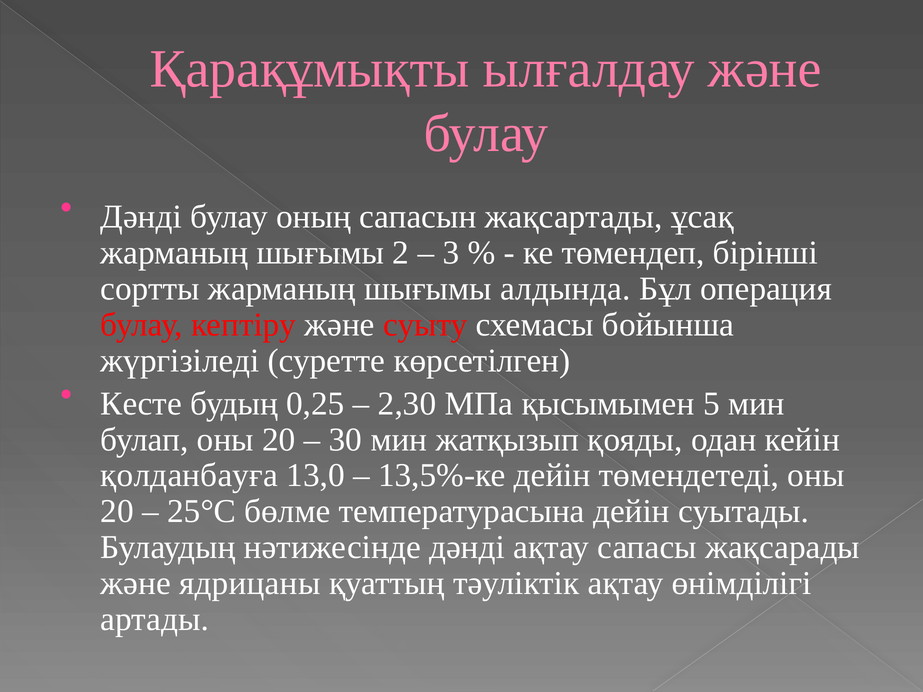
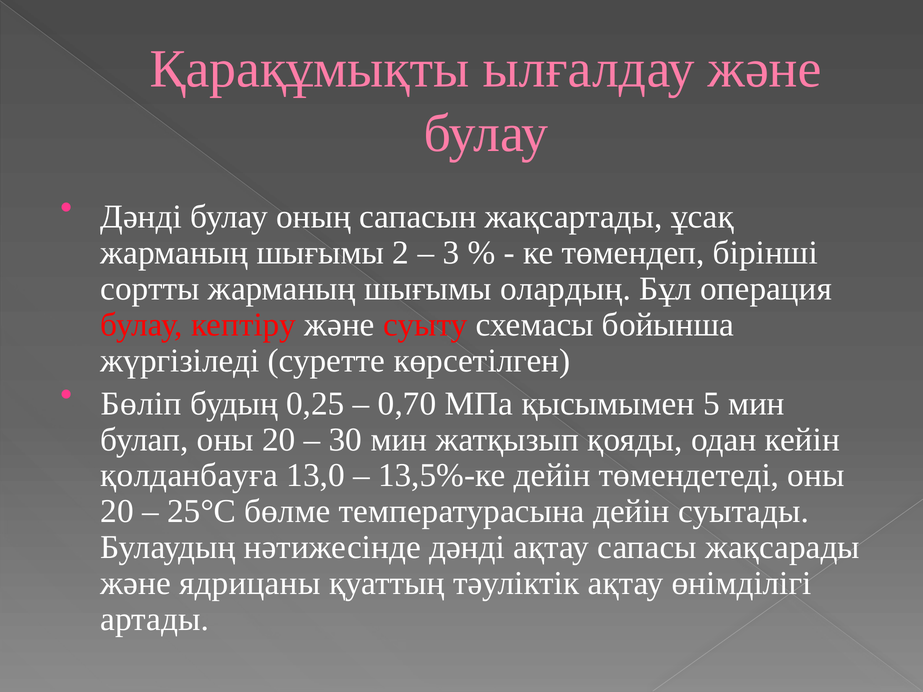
алдында: алдында -> олардың (565, 289)
Кесте: Кесте -> Бөліп (141, 404)
2,30: 2,30 -> 0,70 (407, 404)
